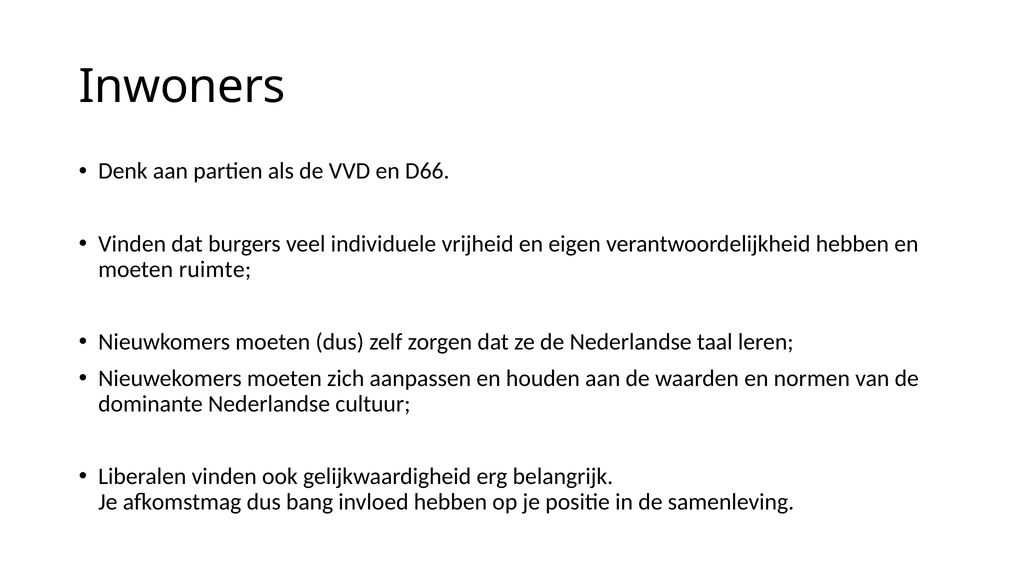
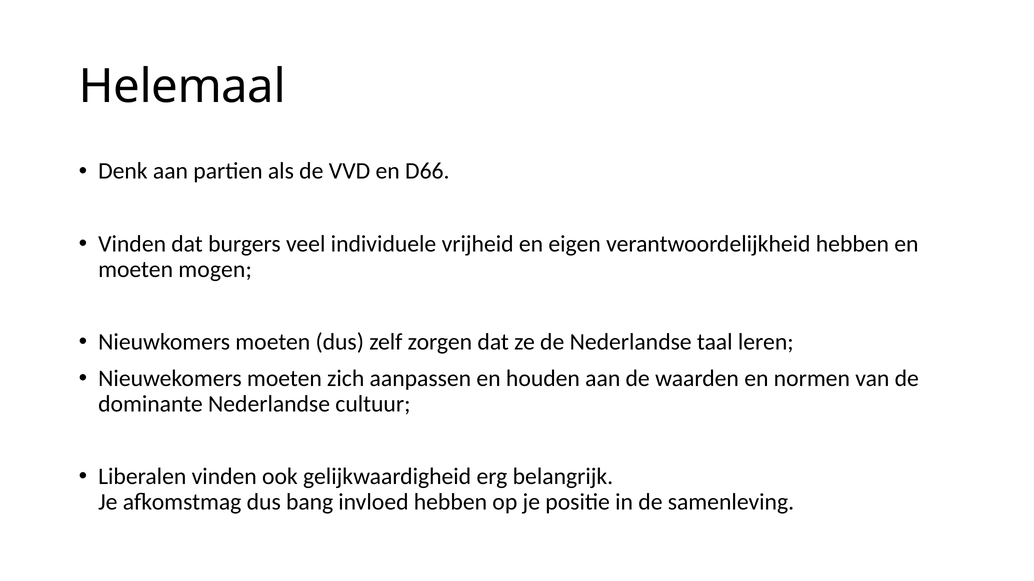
Inwoners: Inwoners -> Helemaal (182, 87)
ruimte: ruimte -> mogen (215, 270)
